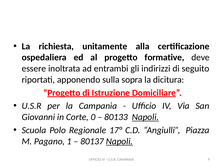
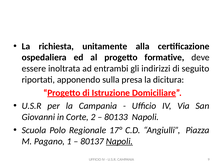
sopra: sopra -> presa (132, 80)
0: 0 -> 2 (93, 117)
Napoli underline: present -> none (145, 117)
